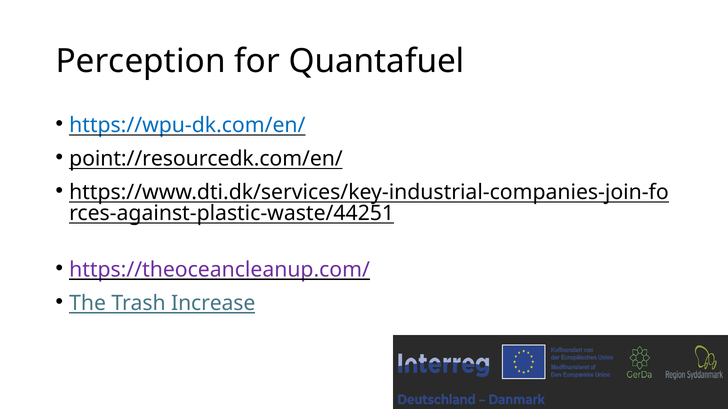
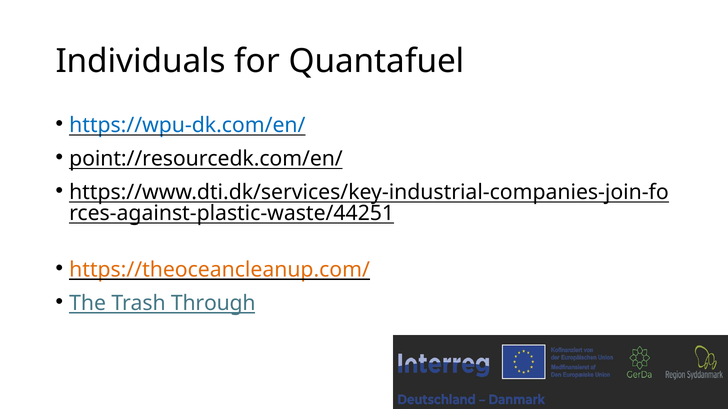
Perception: Perception -> Individuals (141, 61)
https://theoceancleanup.com/ colour: purple -> orange (220, 270)
Increase: Increase -> Through (213, 303)
